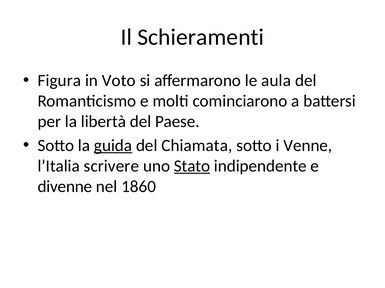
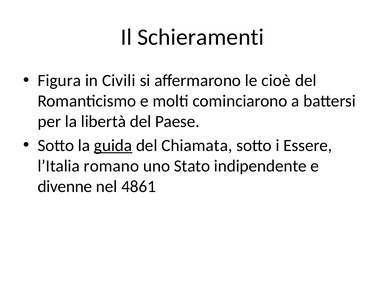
Voto: Voto -> Civili (119, 81)
aula: aula -> cioè (276, 81)
Venne: Venne -> Essere (308, 146)
scrivere: scrivere -> romano (111, 166)
Stato underline: present -> none (192, 166)
1860: 1860 -> 4861 (139, 187)
